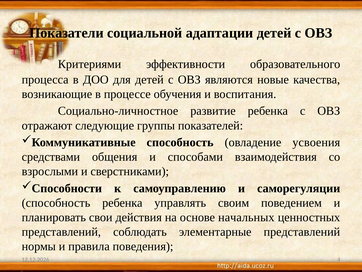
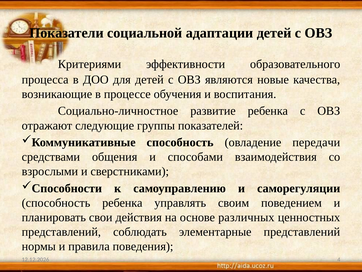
усвоения: усвоения -> передачи (316, 142)
начальных: начальных -> различных (246, 217)
